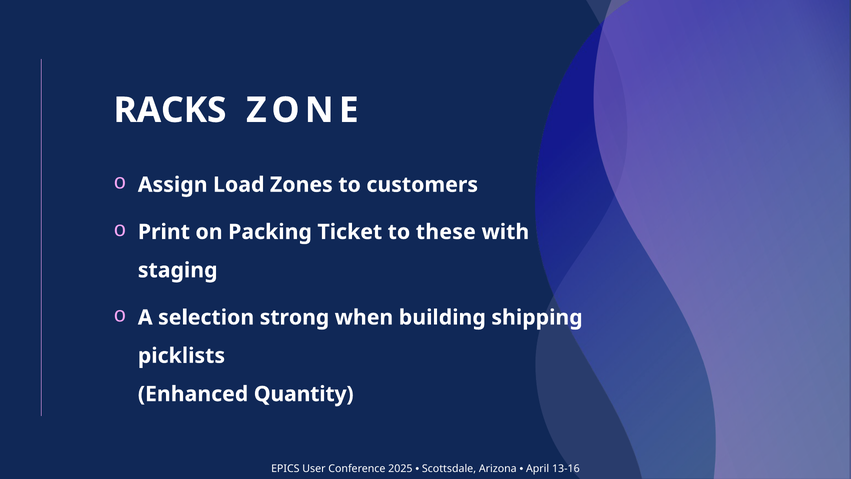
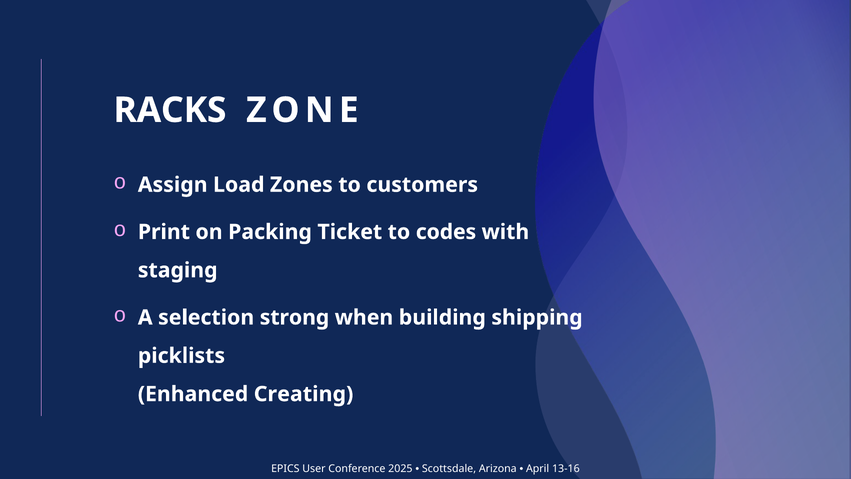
these: these -> codes (446, 232)
Quantity: Quantity -> Creating (304, 394)
